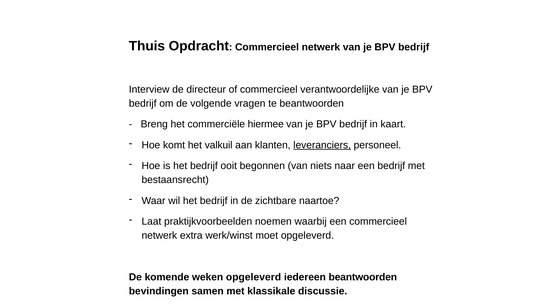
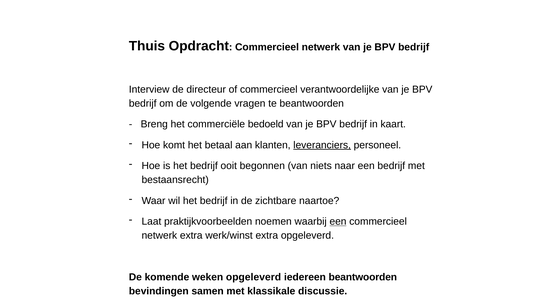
hiermee: hiermee -> bedoeld (266, 124)
valkuil: valkuil -> betaal (219, 145)
een underline: none -> present (338, 221)
werk/winst moet: moet -> extra (267, 235)
